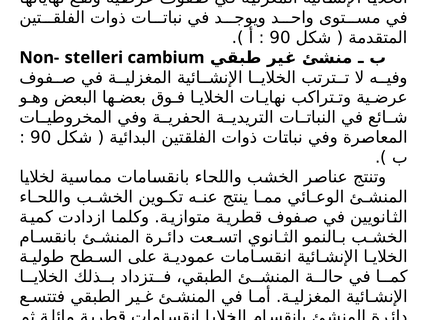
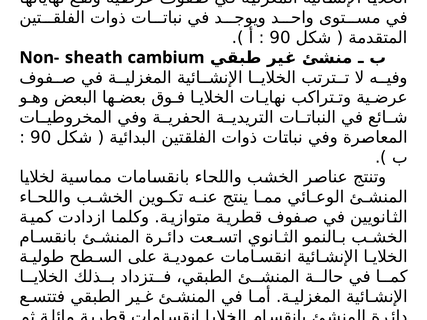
stelleri: stelleri -> sheath (94, 58)
